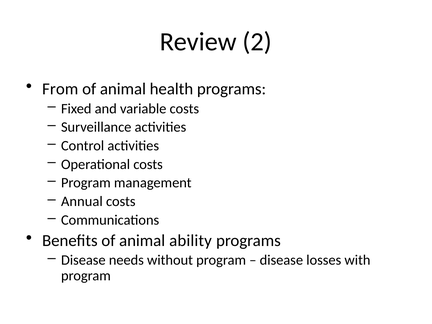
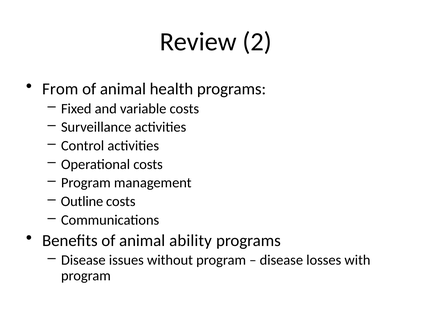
Annual: Annual -> Outline (82, 201)
needs: needs -> issues (126, 260)
